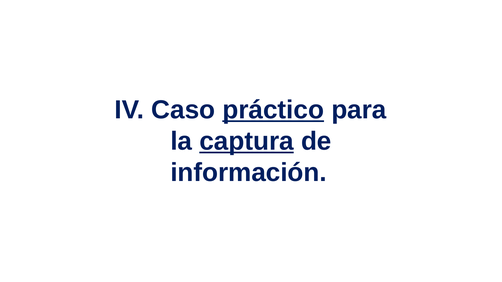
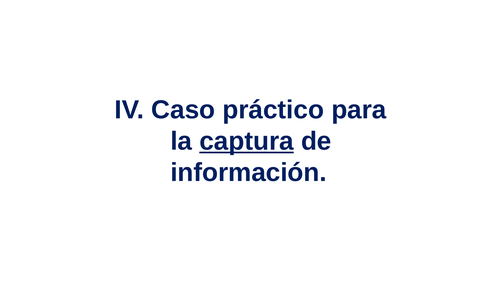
práctico underline: present -> none (273, 110)
